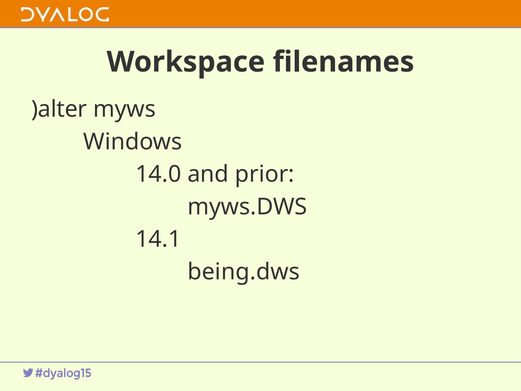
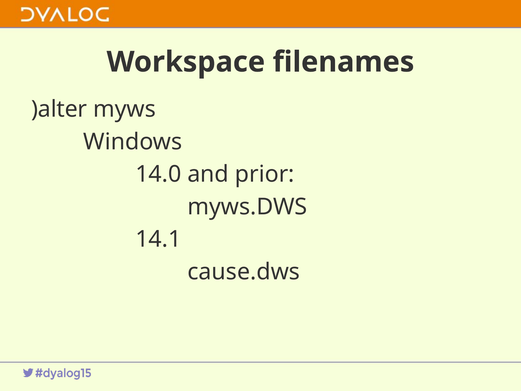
being.dws: being.dws -> cause.dws (244, 272)
